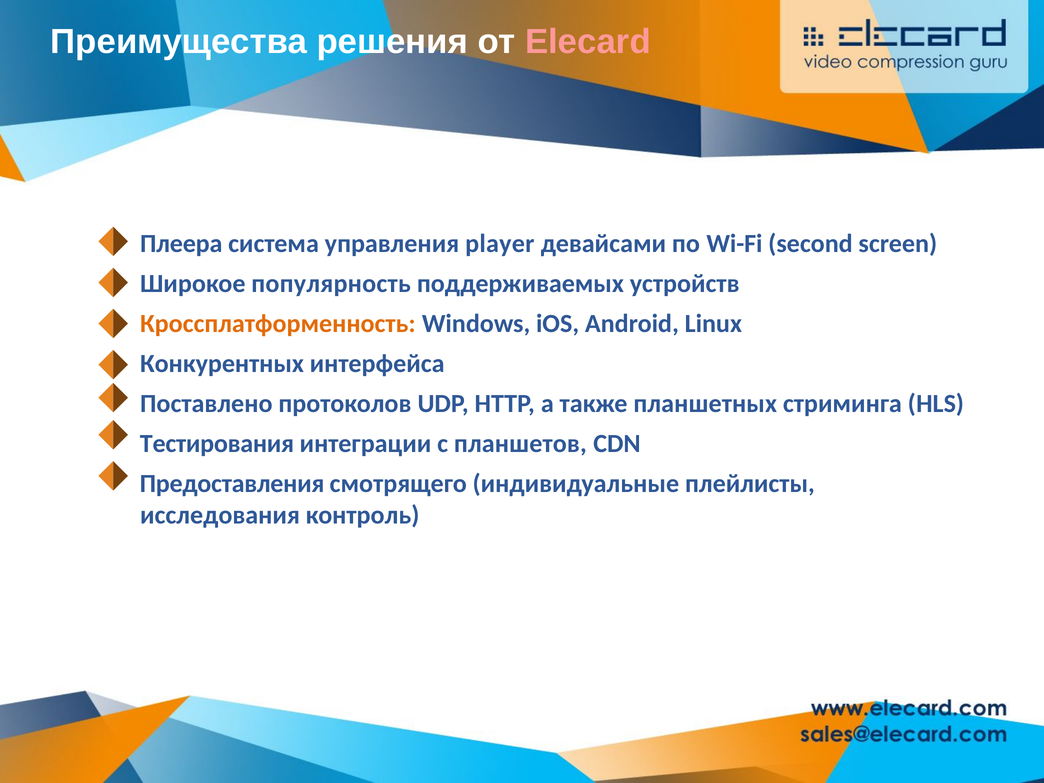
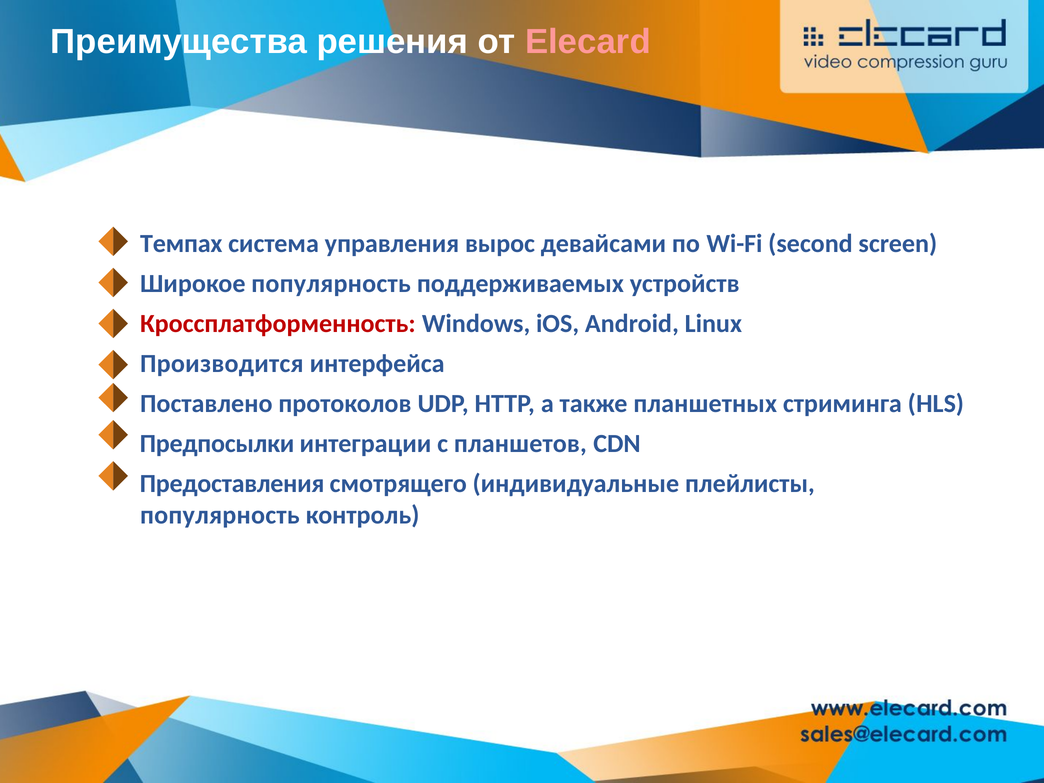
Плеера: Плеера -> Темпах (181, 244)
player: player -> вырос (500, 244)
Кроссплатформенность colour: orange -> red (278, 324)
Конкурентных: Конкурентных -> Производится (222, 364)
Тестирования: Тестирования -> Предпосылки (217, 444)
исследования: исследования -> популярность (220, 515)
